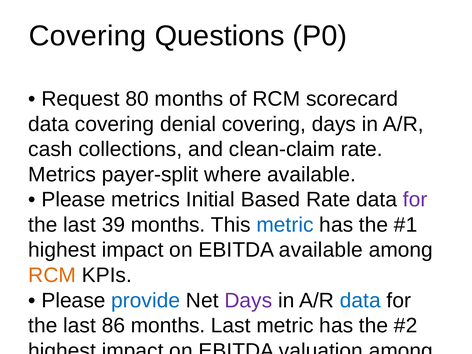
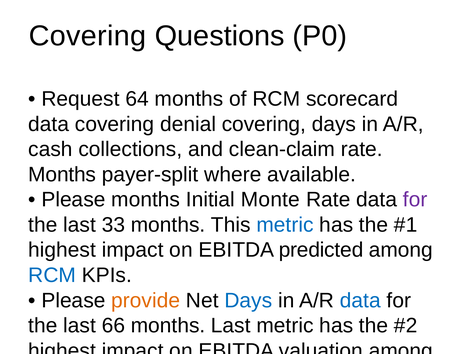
80: 80 -> 64 (137, 99)
Metrics: Metrics -> Months (62, 175)
Please metrics: metrics -> months (146, 200)
Based: Based -> Monte (270, 200)
39: 39 -> 33 (113, 225)
EBITDA available: available -> predicted (321, 250)
RCM colour: orange -> blue (52, 275)
provide colour: blue -> orange (146, 300)
Days colour: purple -> blue (248, 300)
86: 86 -> 66 (113, 326)
